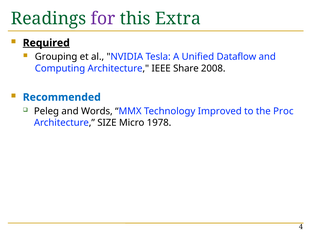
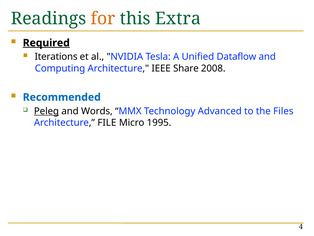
for colour: purple -> orange (103, 18)
Grouping: Grouping -> Iterations (56, 57)
Peleg underline: none -> present (46, 111)
Improved: Improved -> Advanced (220, 111)
Proc: Proc -> Files (283, 111)
SIZE: SIZE -> FILE (107, 122)
1978: 1978 -> 1995 (159, 122)
